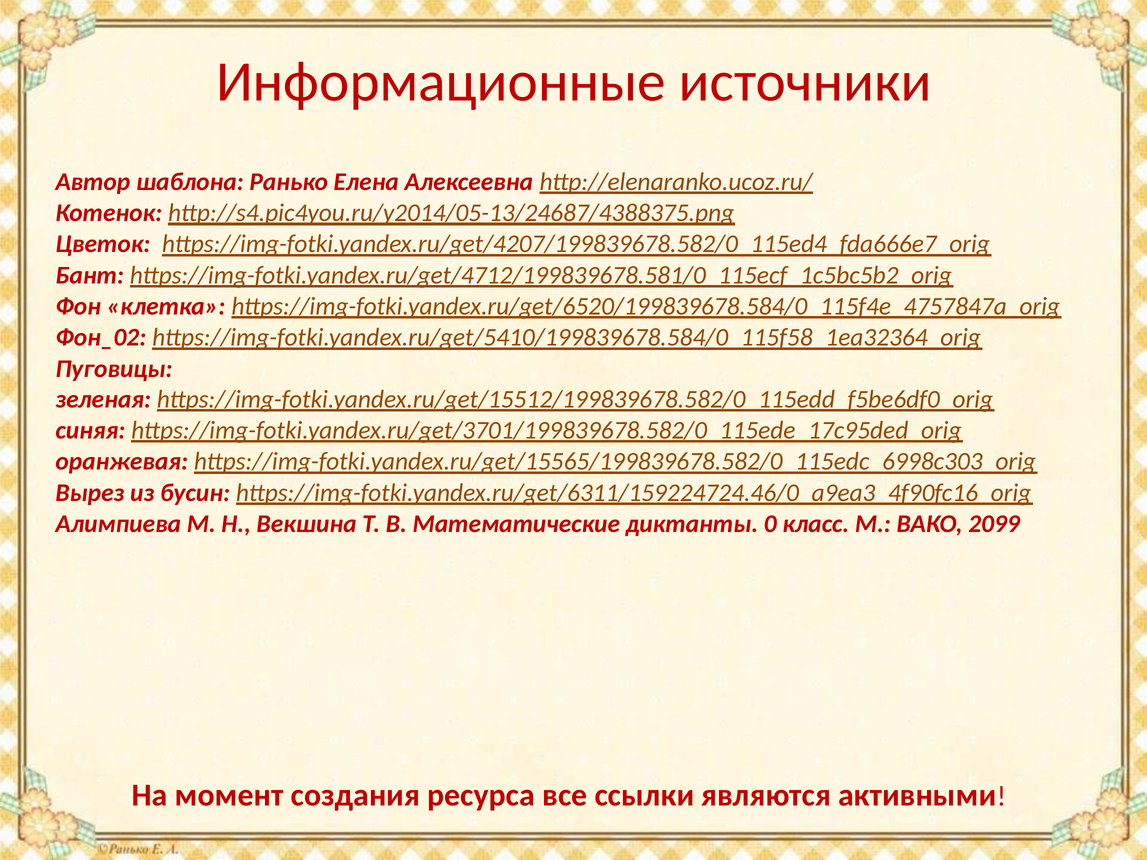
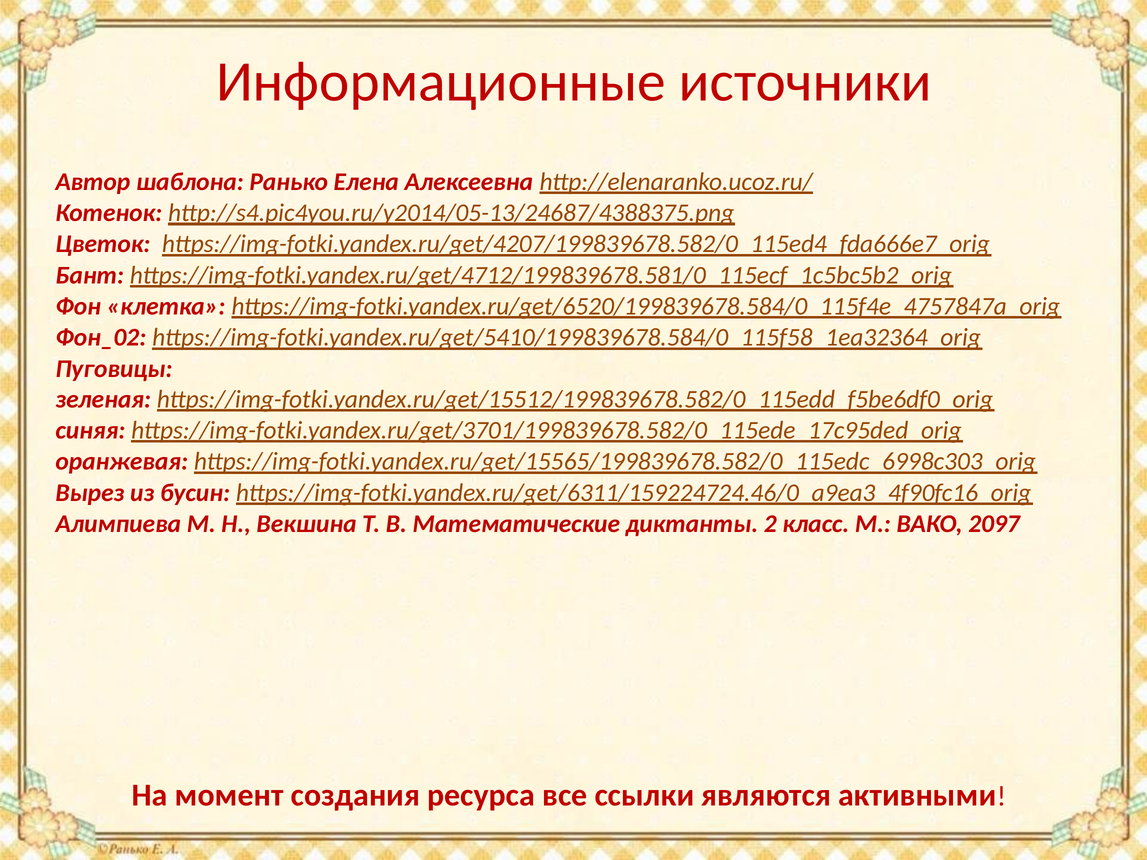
0: 0 -> 2 (770, 524)
2099: 2099 -> 2097 (994, 524)
